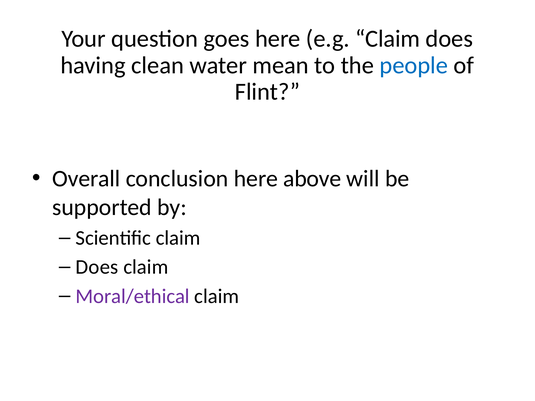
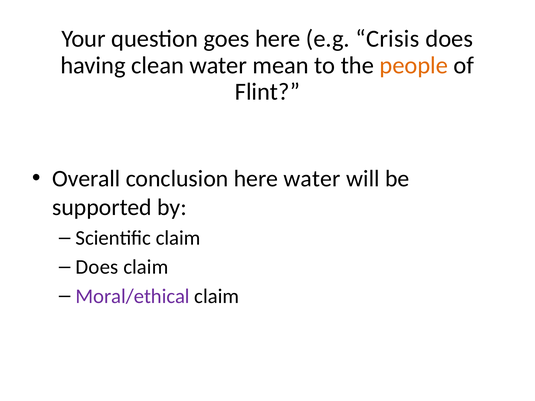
e.g Claim: Claim -> Crisis (388, 39)
people colour: blue -> orange (414, 65)
here above: above -> water (312, 179)
